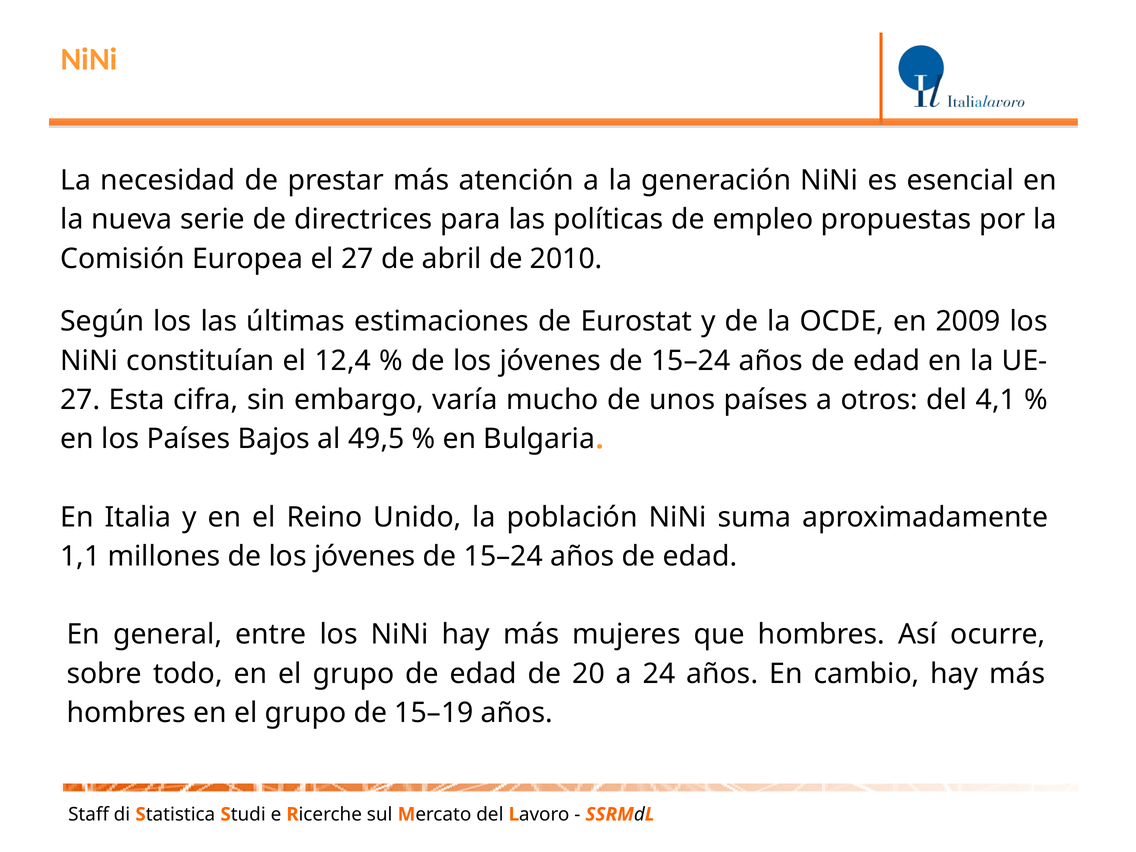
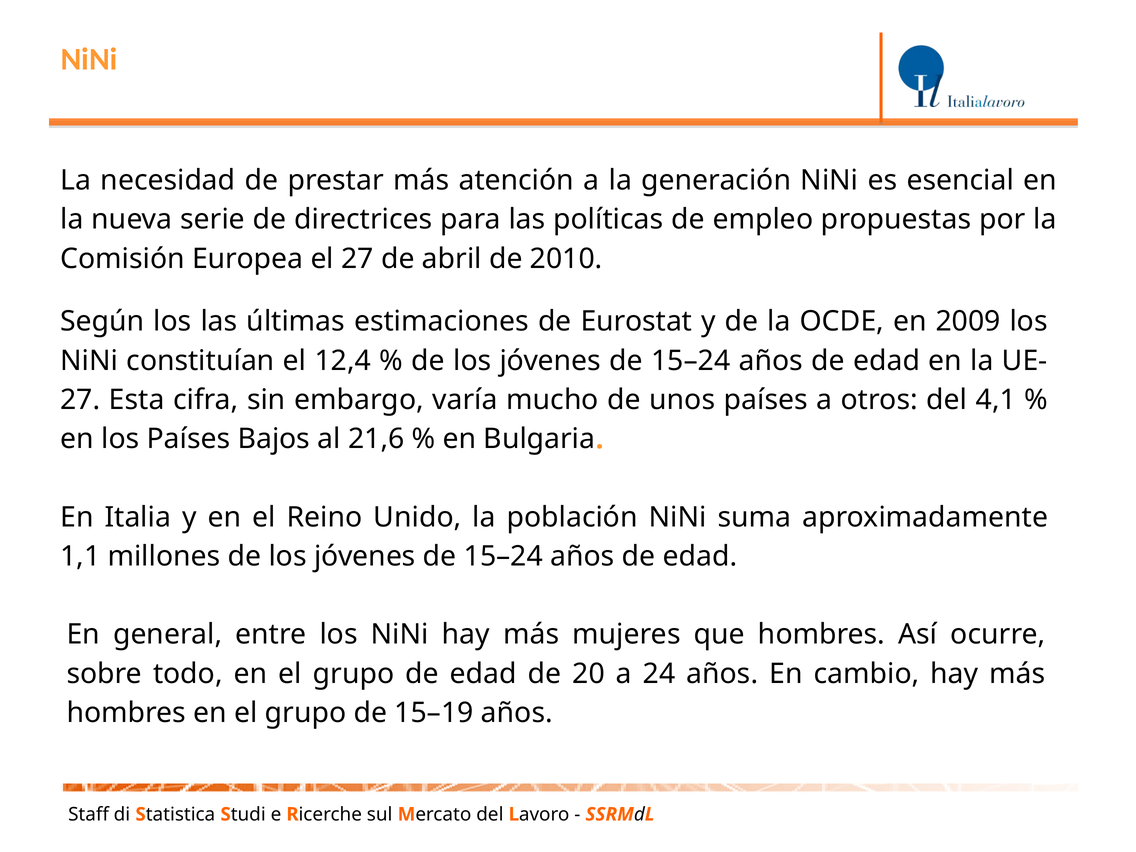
49,5: 49,5 -> 21,6 (376, 439)
